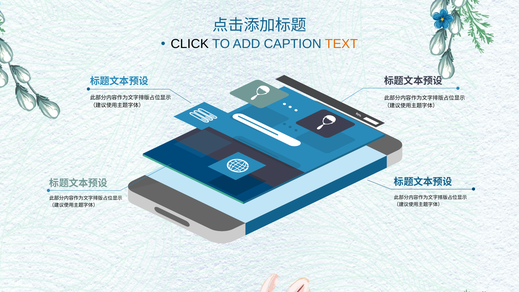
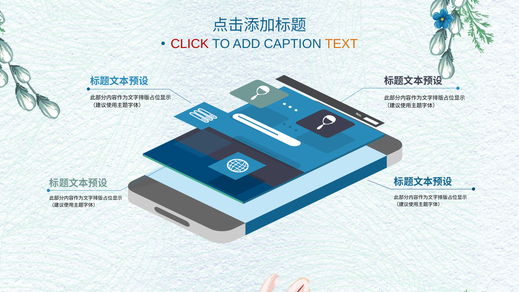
CLICK colour: black -> red (190, 44)
